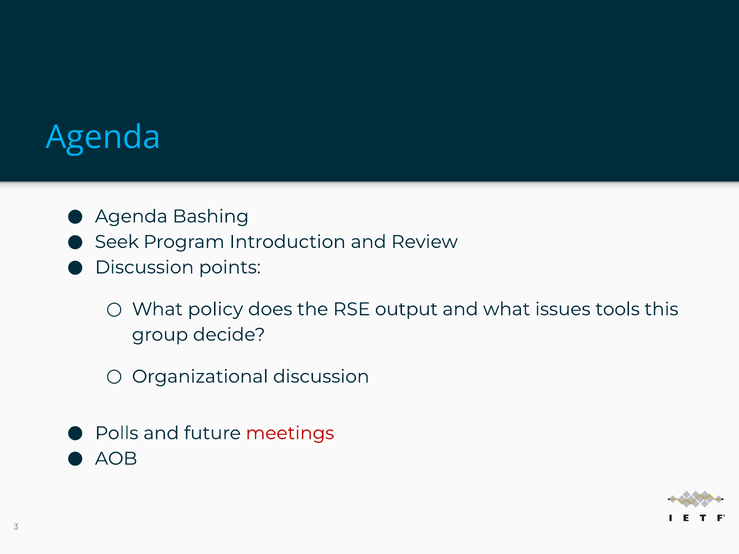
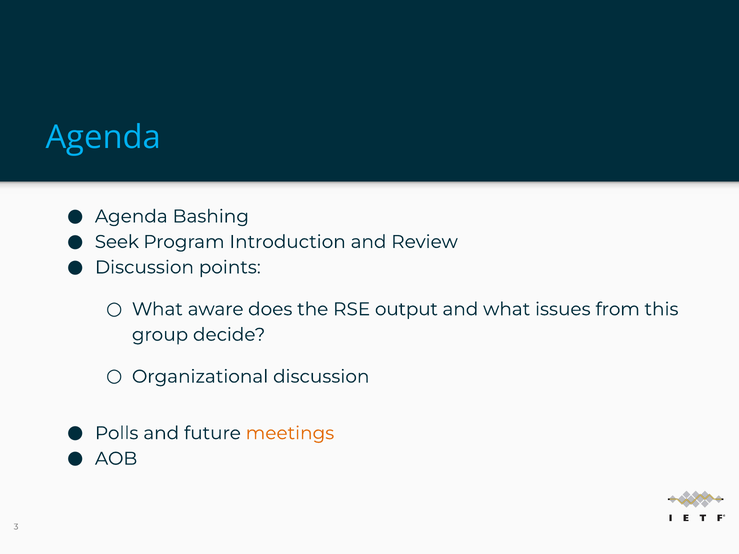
policy: policy -> aware (216, 309)
tools: tools -> from (618, 309)
meetings colour: red -> orange (290, 433)
